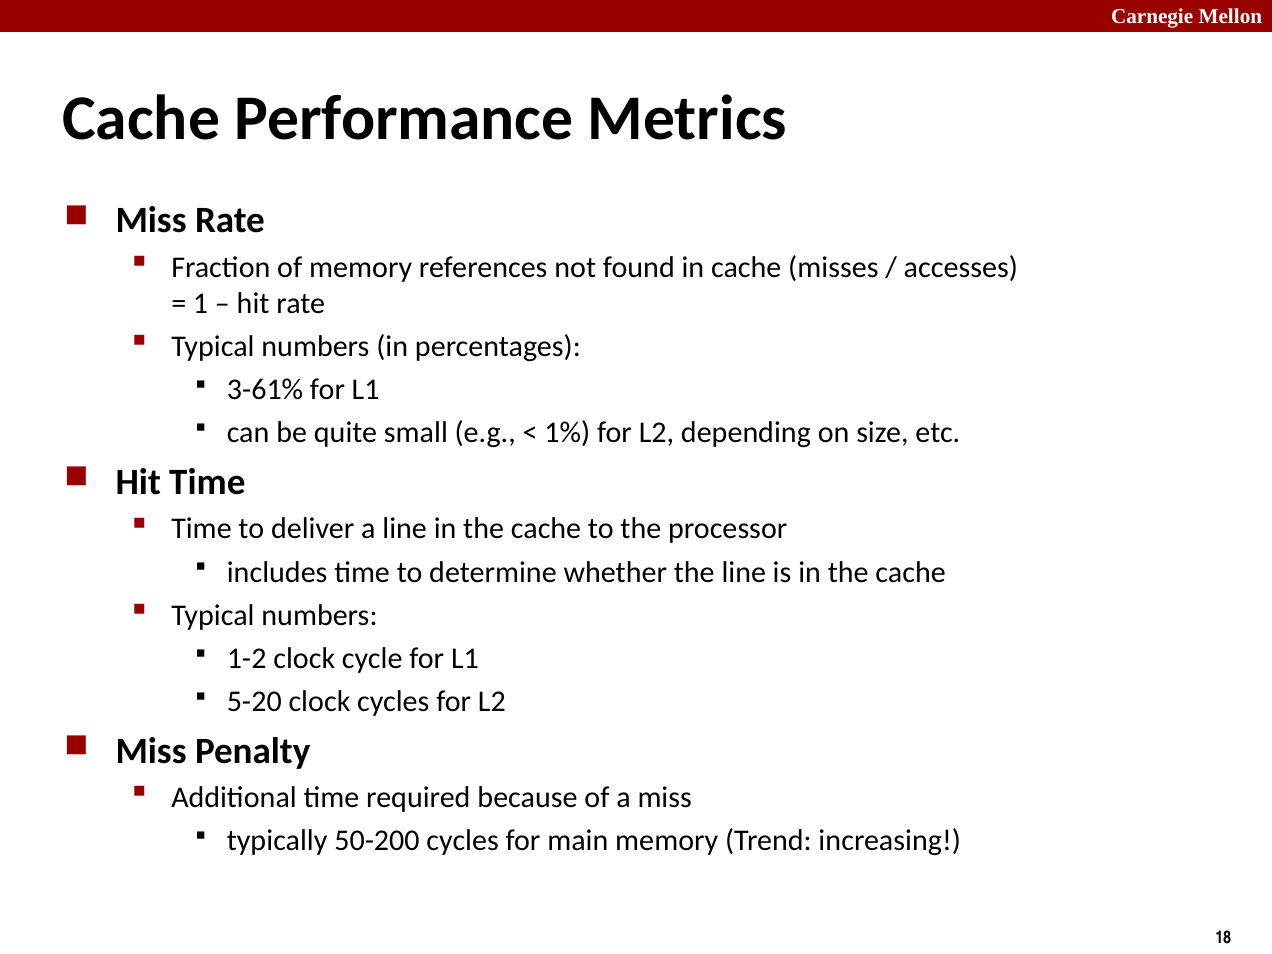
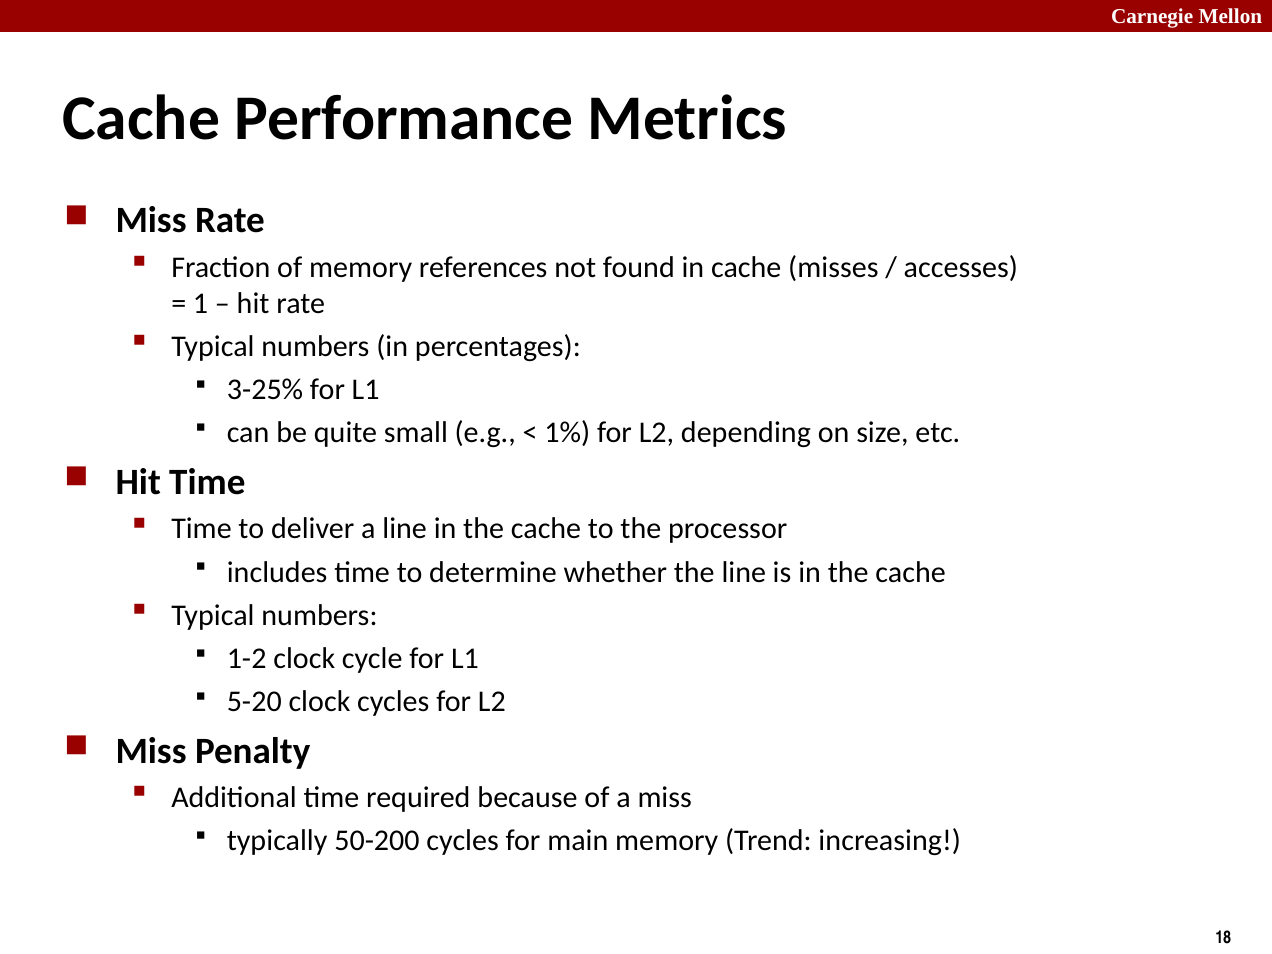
3-61%: 3-61% -> 3-25% (265, 390)
